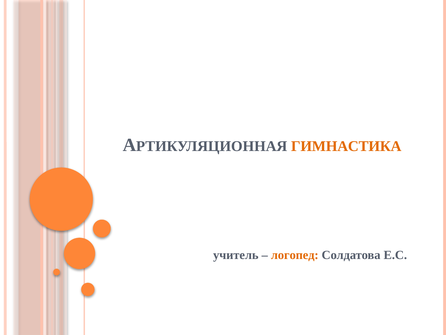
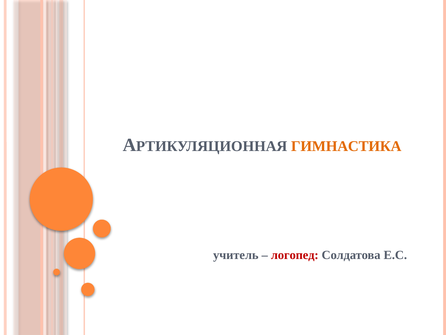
логопед colour: orange -> red (295, 255)
